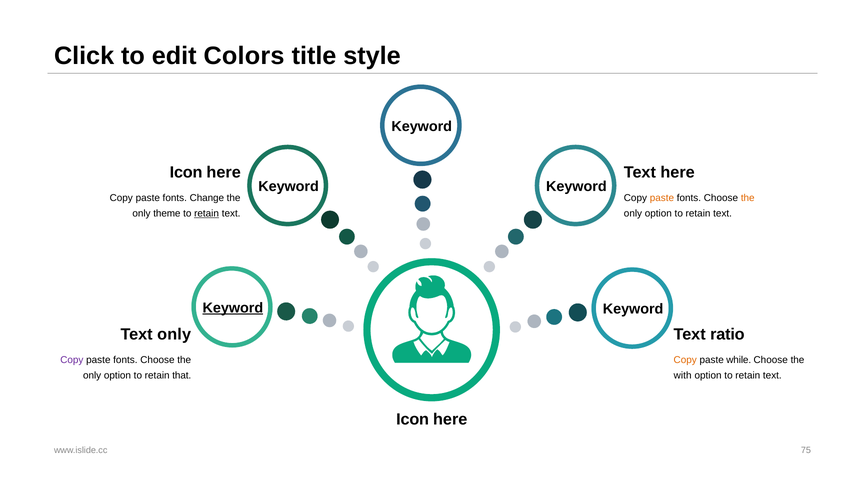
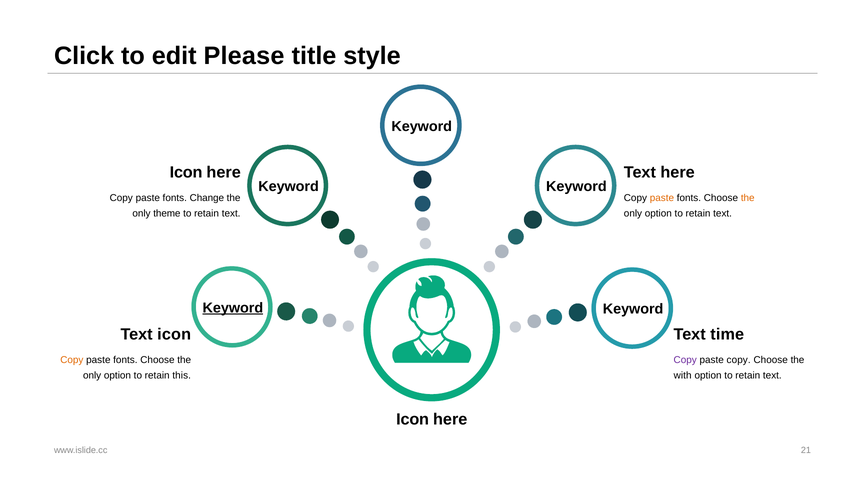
Colors: Colors -> Please (244, 56)
retain underline: present -> none (207, 214)
only: only -> icon (174, 335)
ratio: ratio -> time (727, 335)
Copy colour: purple -> orange (72, 360)
Copy colour: orange -> purple (685, 360)
paste while: while -> copy (739, 360)
that: that -> this (182, 376)
75: 75 -> 21 (806, 451)
